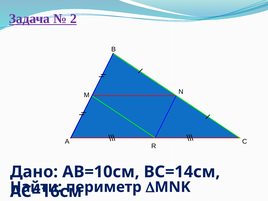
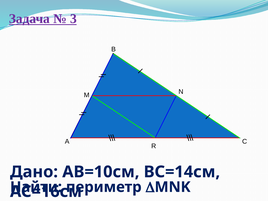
2: 2 -> 3 (73, 19)
